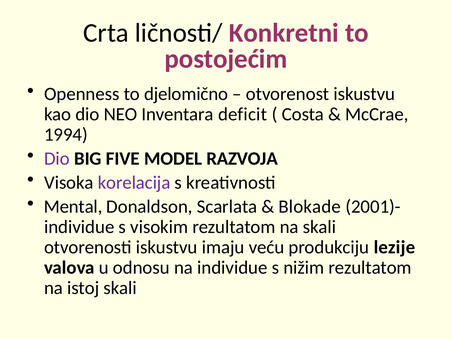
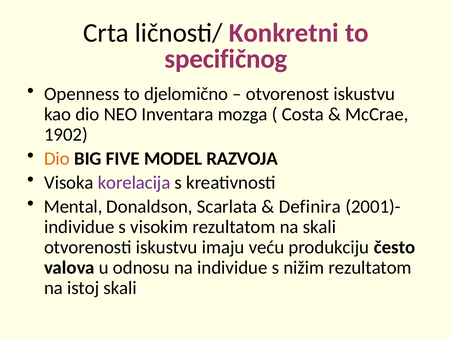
postojećim: postojećim -> specifičnog (226, 59)
deficit: deficit -> mozga (243, 114)
1994: 1994 -> 1902 (66, 135)
Dio colour: purple -> orange (57, 159)
Blokade: Blokade -> Definira (310, 207)
lezije: lezije -> često (395, 247)
